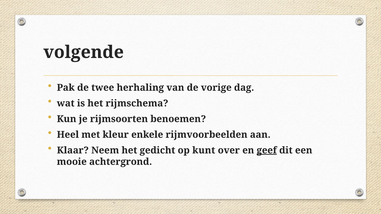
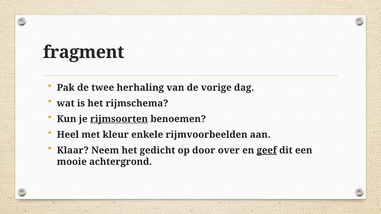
volgende: volgende -> fragment (84, 52)
rijmsoorten underline: none -> present (119, 119)
kunt: kunt -> door (204, 151)
